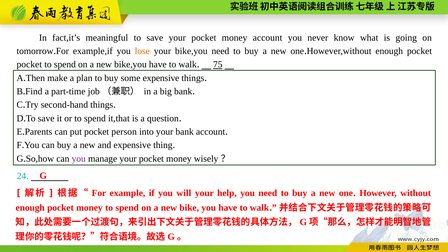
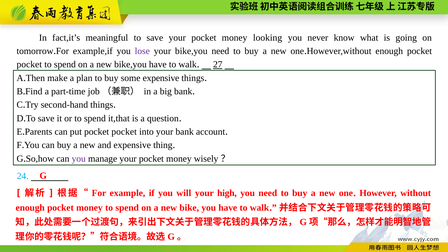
money account: account -> looking (268, 38)
lose colour: orange -> purple (142, 51)
75: 75 -> 27 (218, 64)
put pocket person: person -> pocket (124, 132)
help: help -> high (227, 193)
